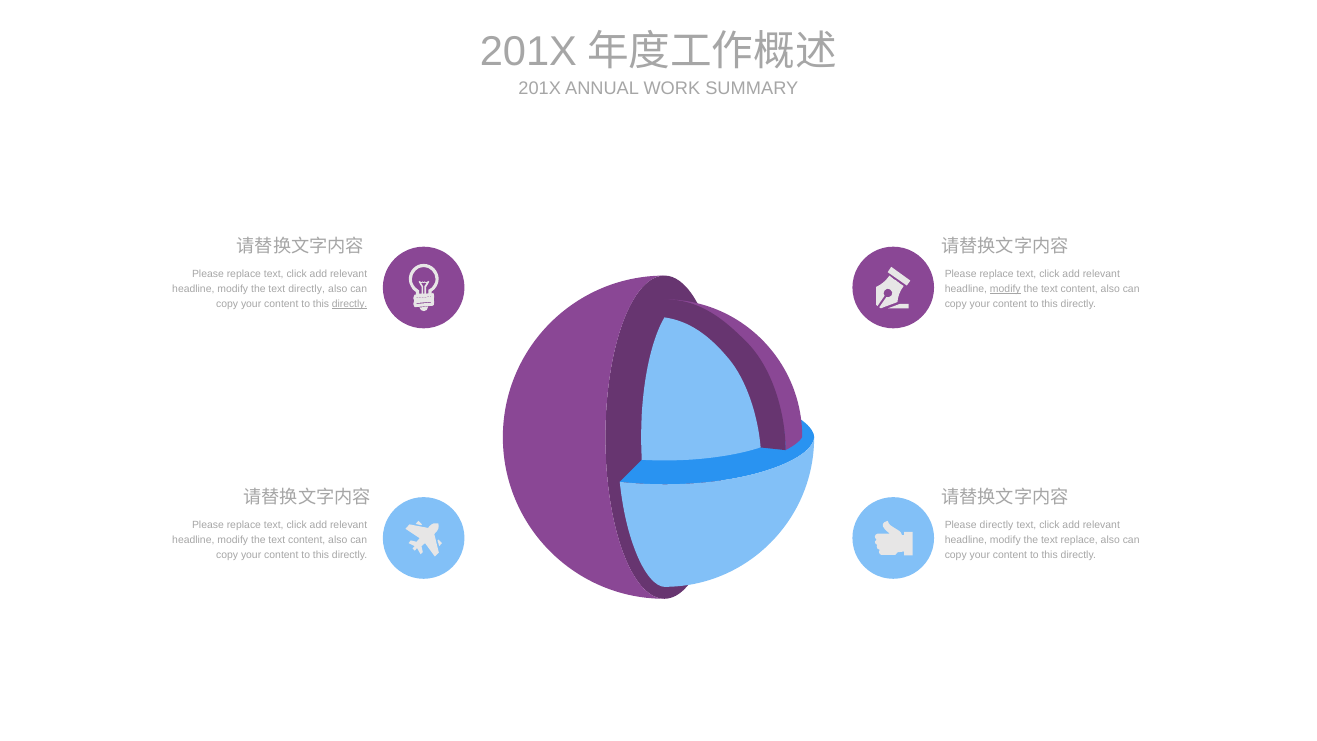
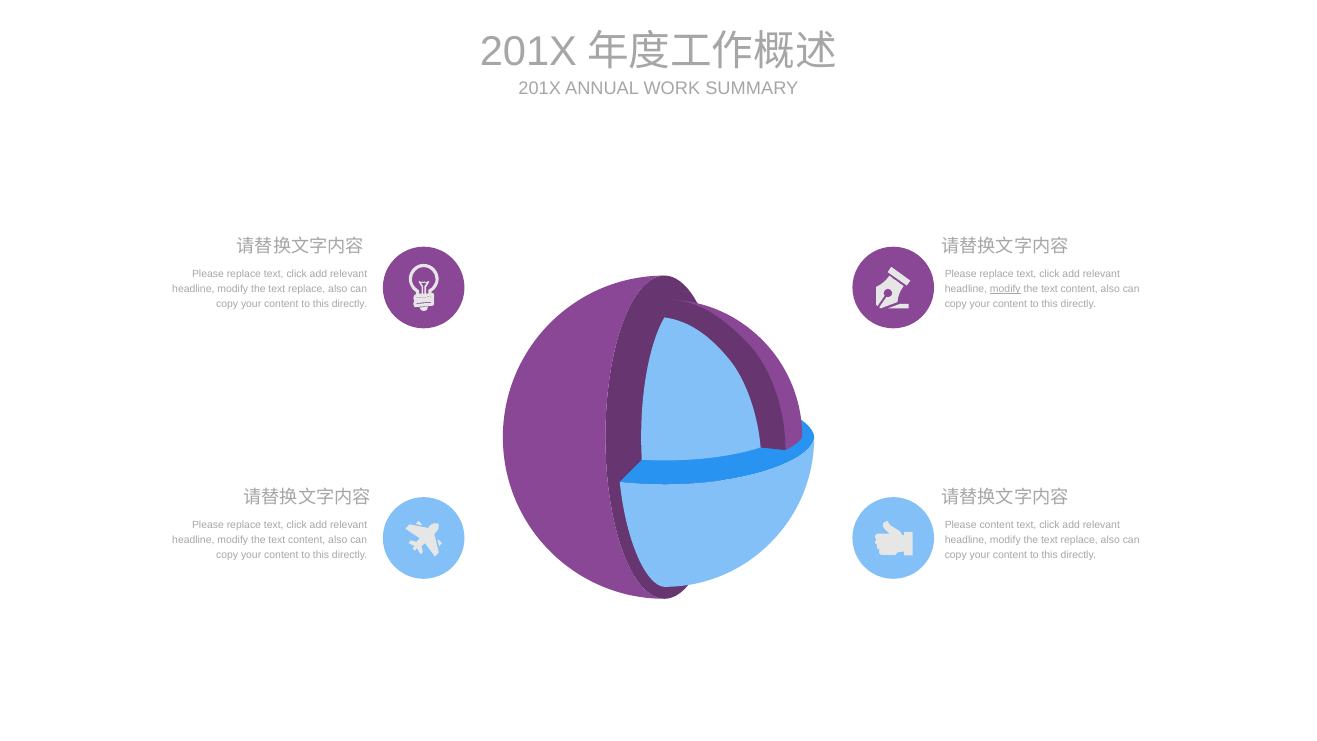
directly: directly -> replace (307, 289)
directly underline: present -> none (350, 304)
Please directly: directly -> content (997, 525)
